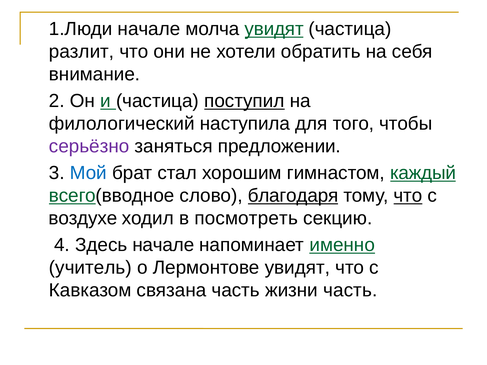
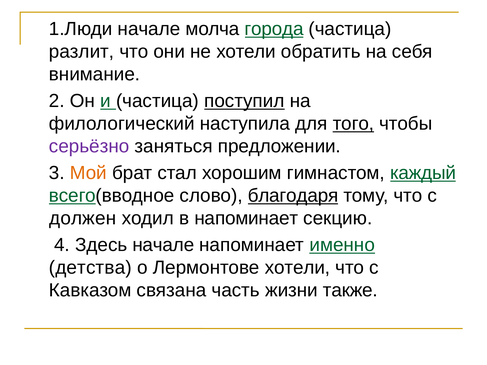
молча увидят: увидят -> города (274, 29)
того underline: none -> present (353, 124)
Мой colour: blue -> orange (88, 173)
что underline: present -> none (408, 196)
воздухе: воздухе -> должен (83, 218)
в посмотреть: посмотреть -> напоминает (246, 218)
учитель: учитель -> детства (90, 268)
Лермонтове увидят: увидят -> хотели (297, 268)
жизни часть: часть -> также (350, 291)
